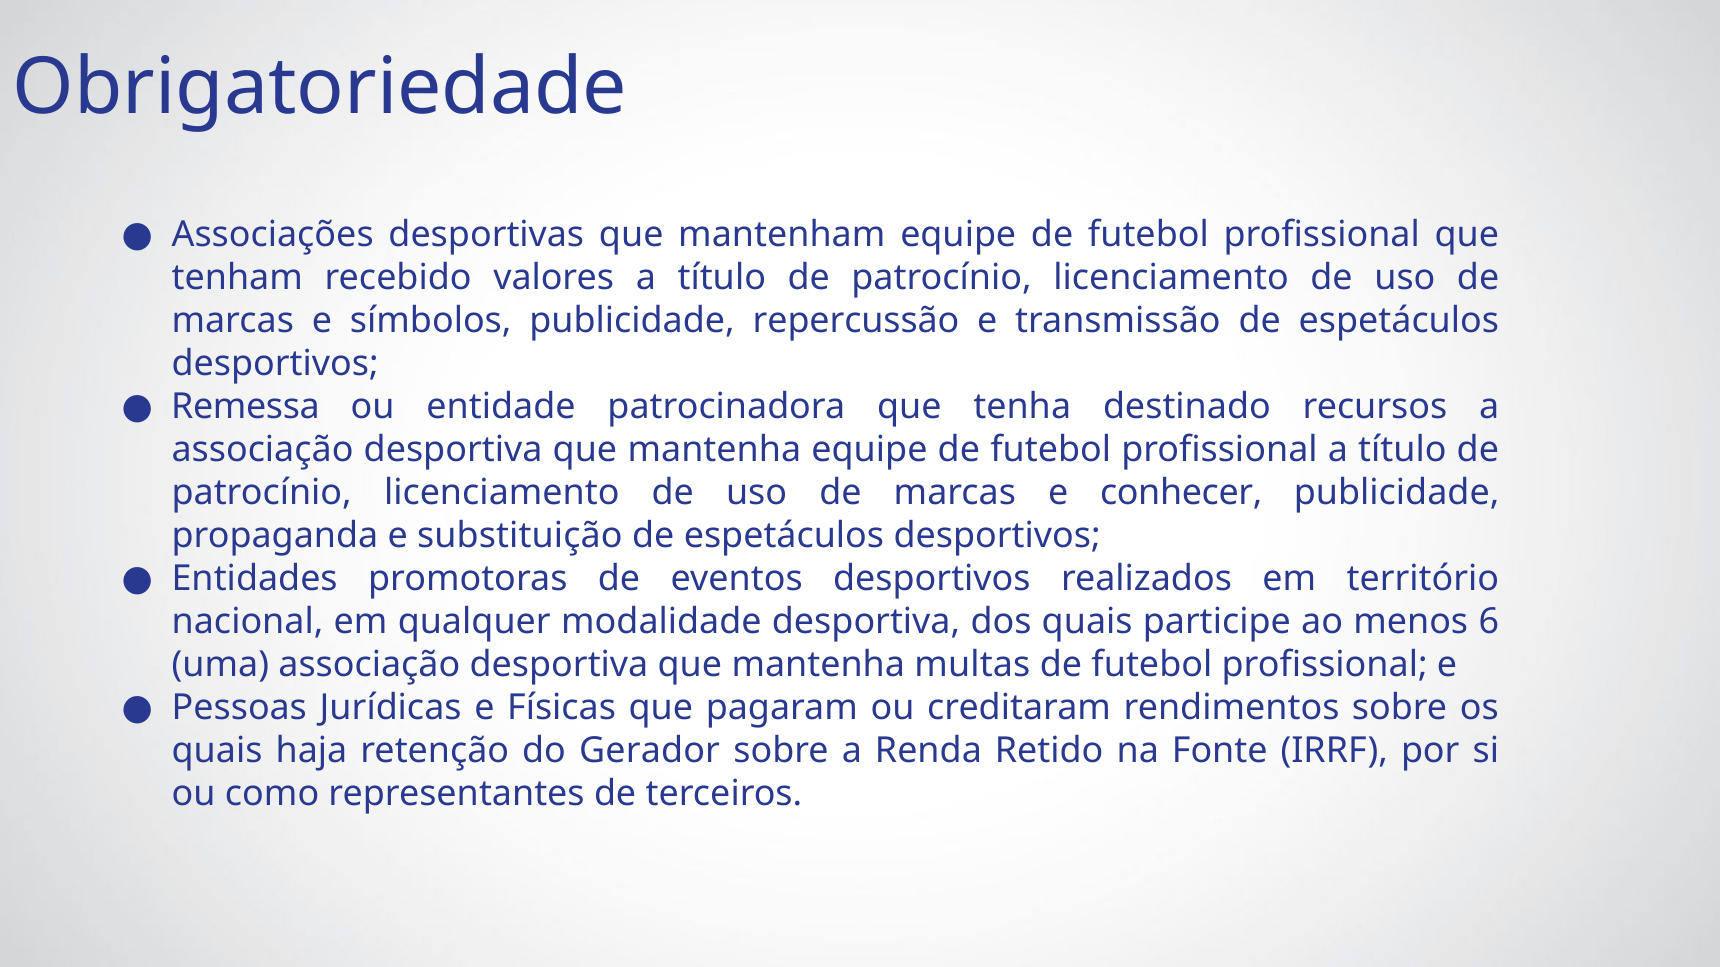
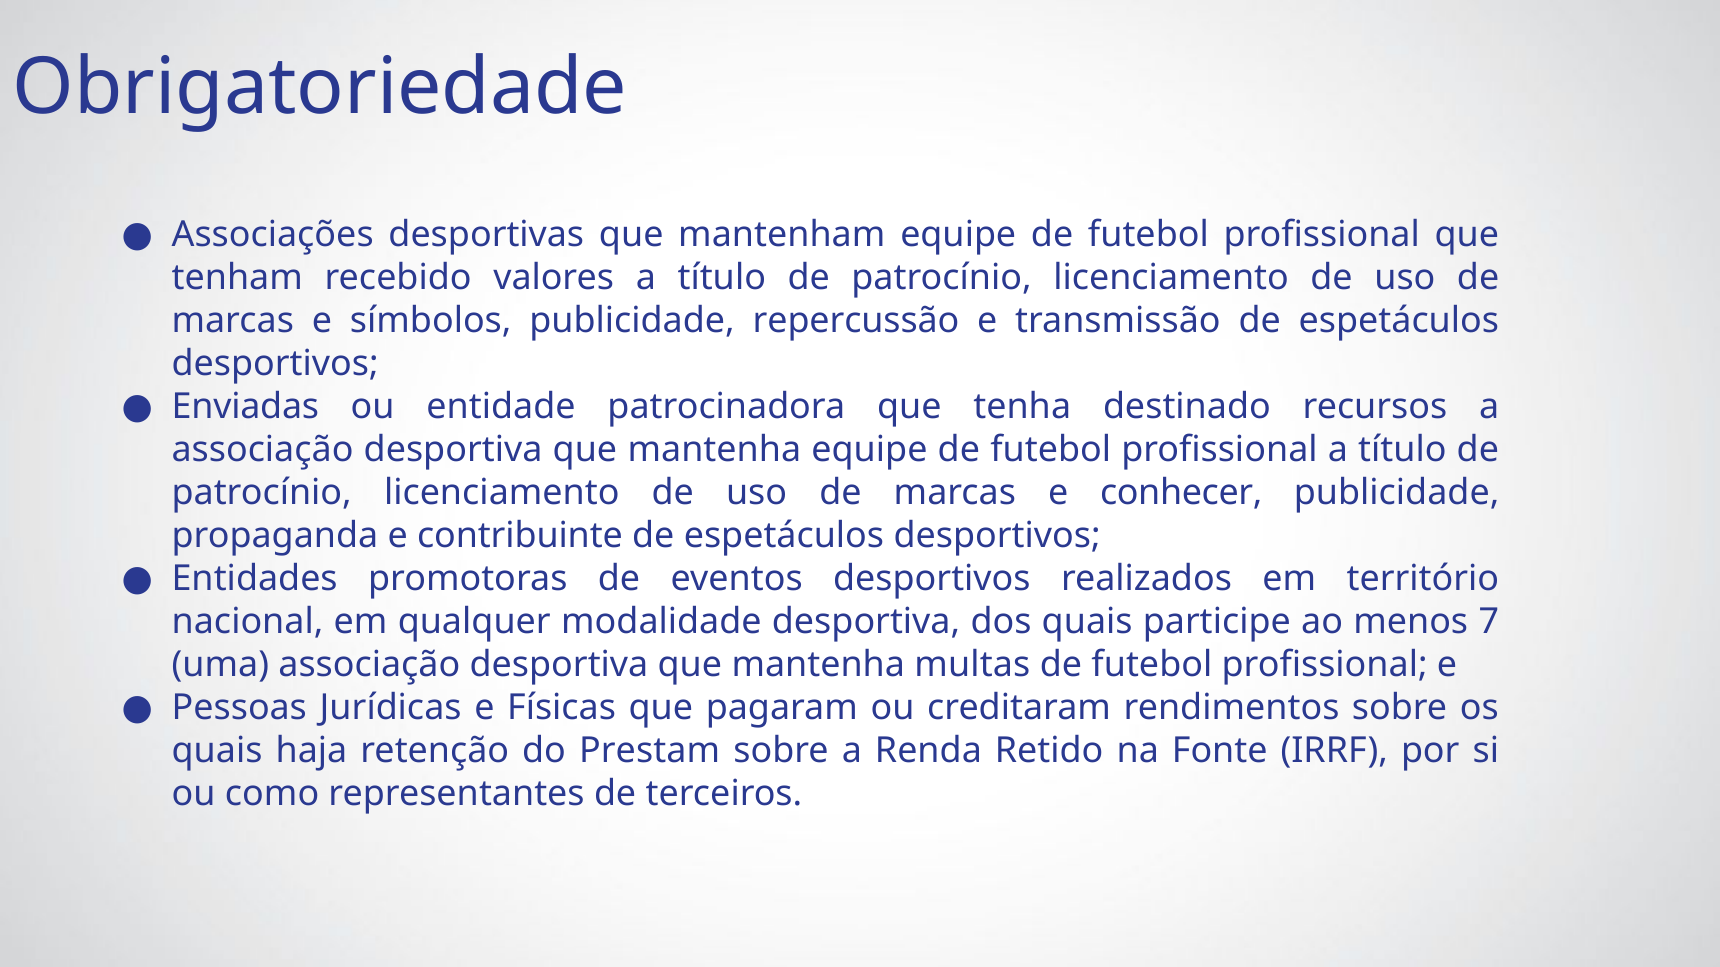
Remessa: Remessa -> Enviadas (245, 407)
substituição: substituição -> contribuinte (520, 536)
6: 6 -> 7 (1489, 622)
Gerador: Gerador -> Prestam (650, 751)
